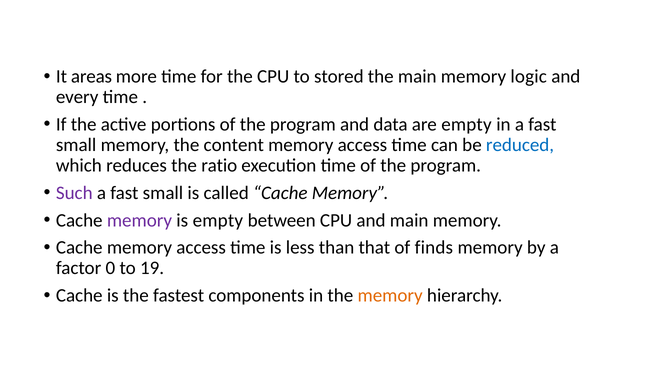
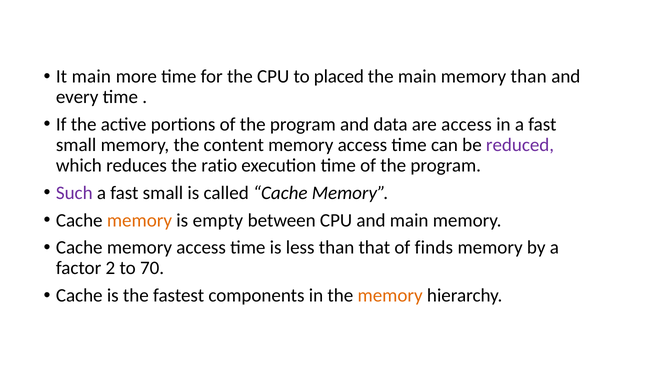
It areas: areas -> main (91, 77)
stored: stored -> placed (339, 77)
memory logic: logic -> than (529, 77)
are empty: empty -> access (466, 125)
reduced colour: blue -> purple (520, 145)
memory colour: purple -> orange (139, 220)
0: 0 -> 2 (110, 268)
19: 19 -> 70 (152, 268)
